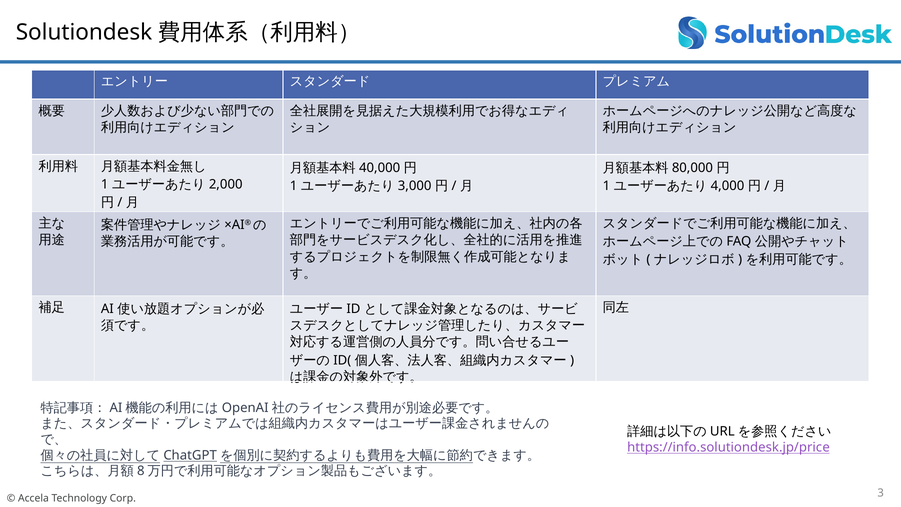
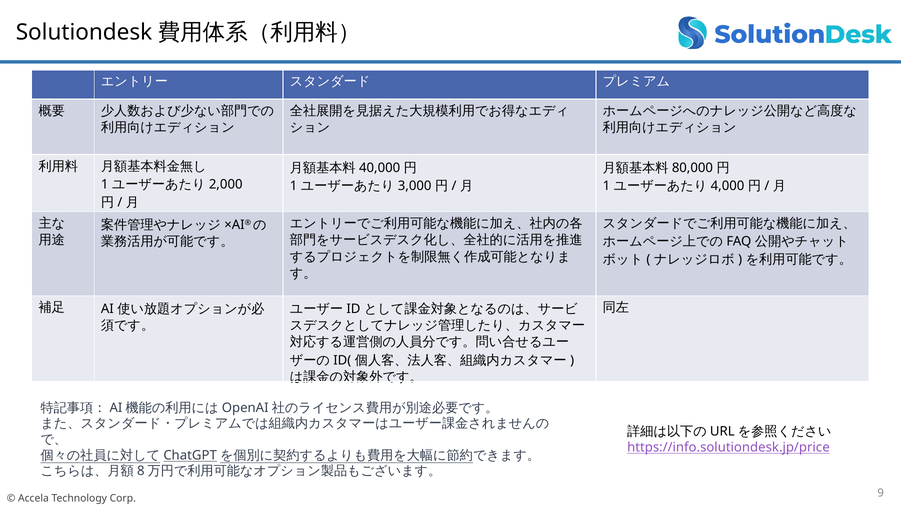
3: 3 -> 9 (881, 493)
